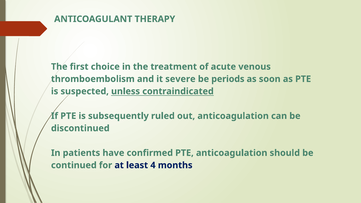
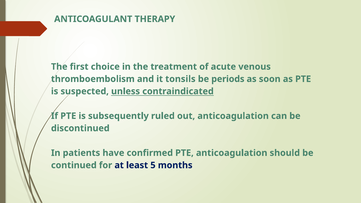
severe: severe -> tonsils (180, 79)
4: 4 -> 5 (153, 165)
